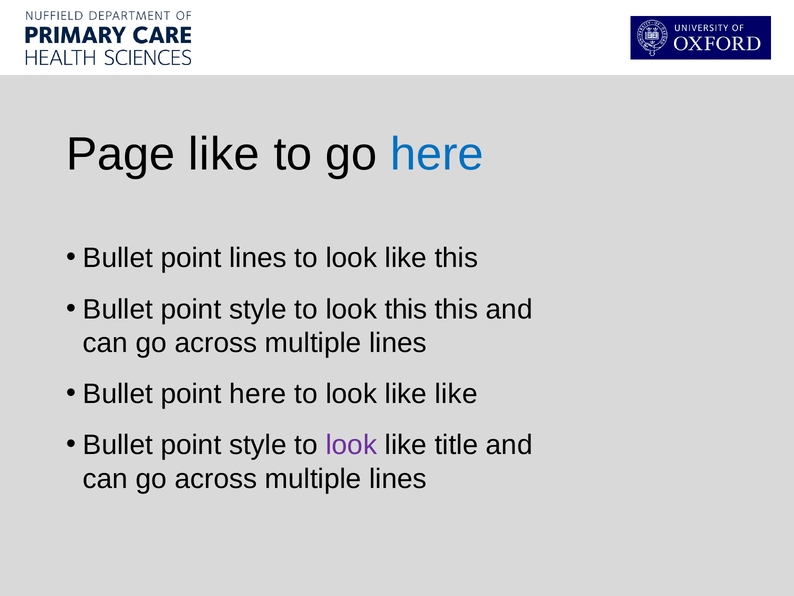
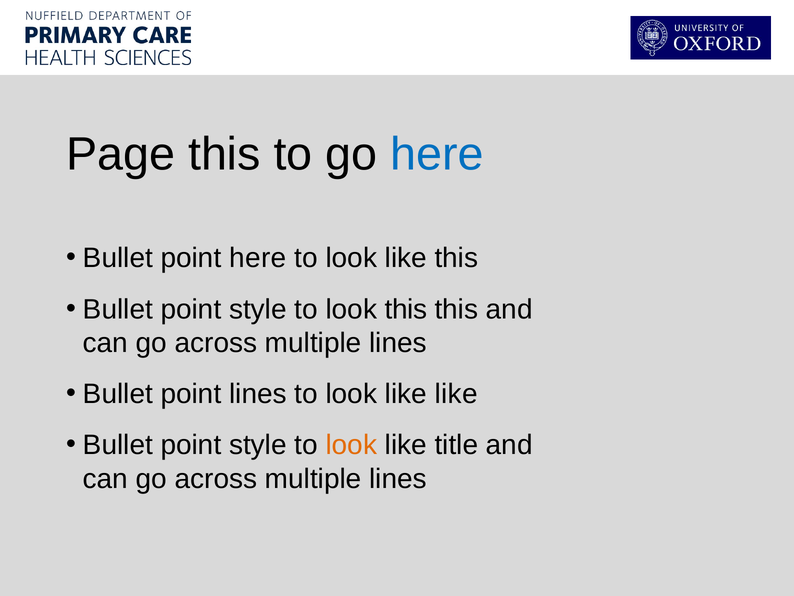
Page like: like -> this (224, 154)
point lines: lines -> here (258, 258)
point here: here -> lines (258, 394)
look colour: purple -> orange (351, 445)
